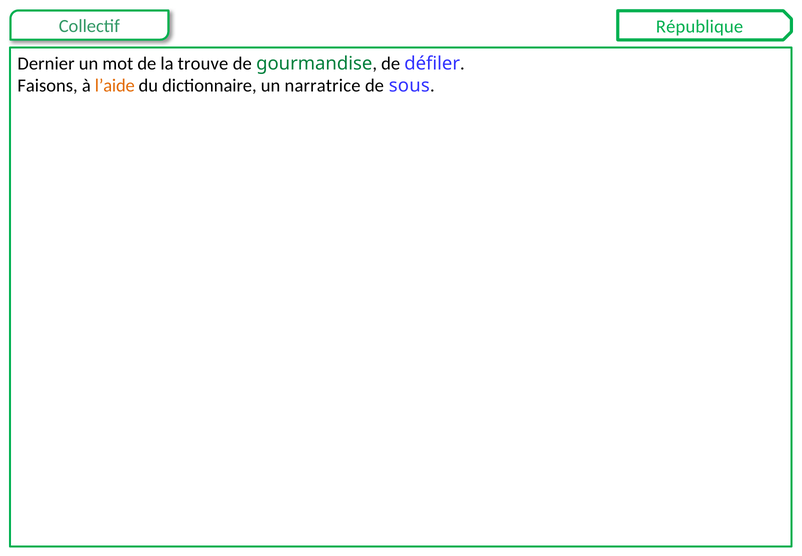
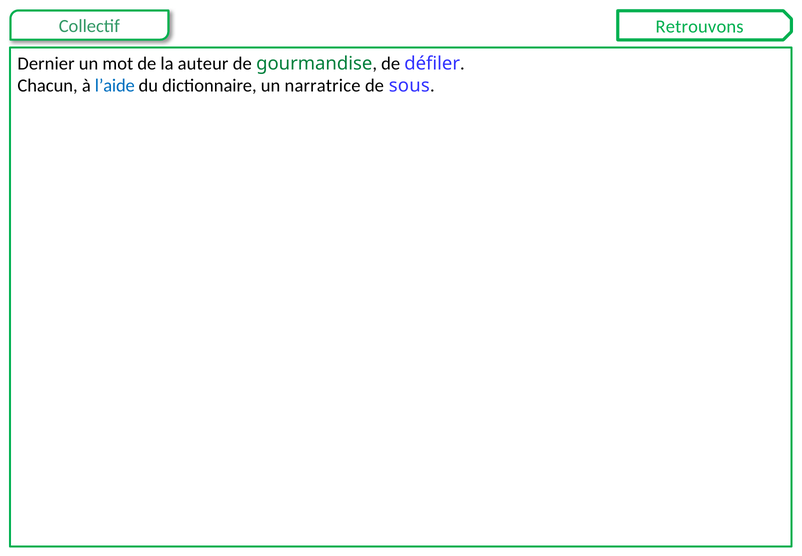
République: République -> Retrouvons (700, 27)
trouve: trouve -> auteur (203, 63)
Faisons: Faisons -> Chacun (48, 86)
l’aide colour: orange -> blue (115, 86)
